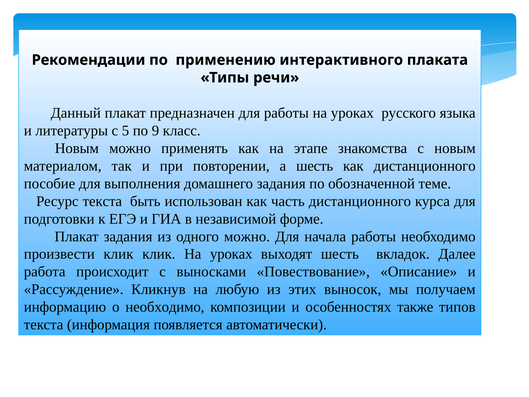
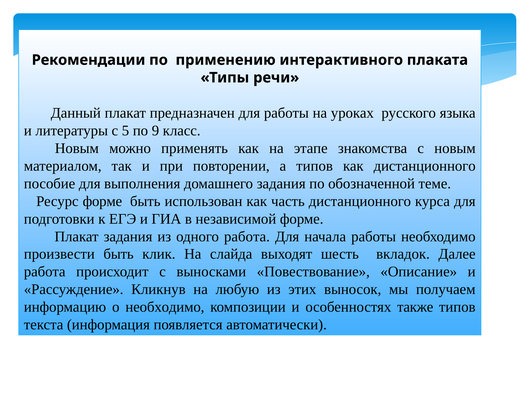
а шесть: шесть -> типов (315, 166)
Ресурс текста: текста -> форме (102, 201)
одного можно: можно -> работа (247, 236)
произвести клик: клик -> быть (119, 254)
клик На уроках: уроках -> слайда (231, 254)
